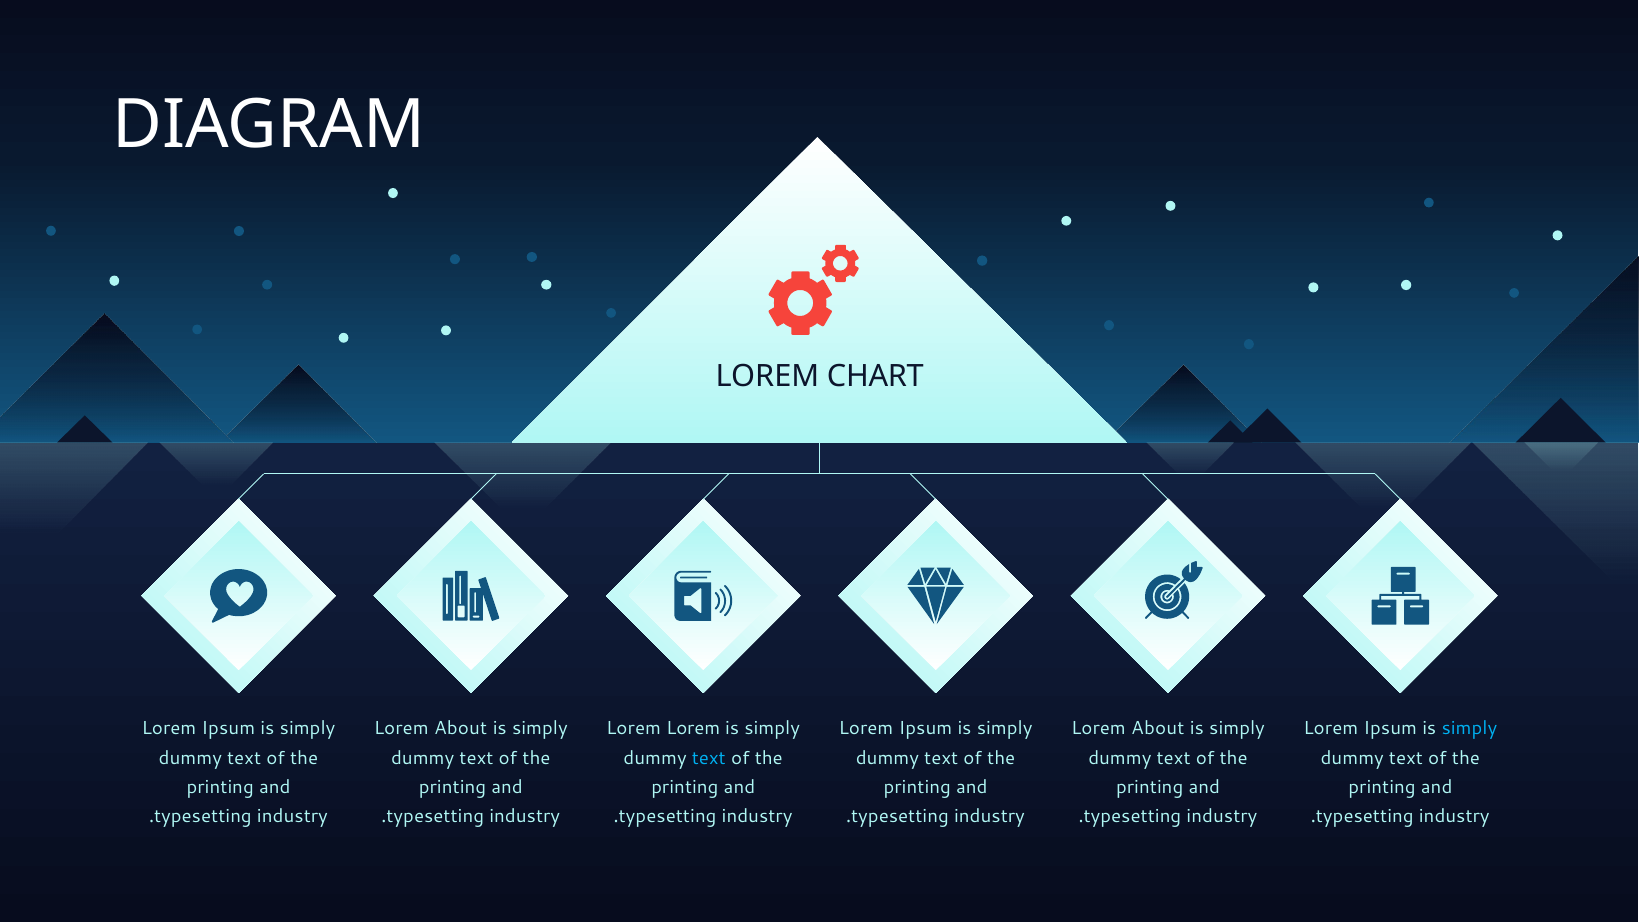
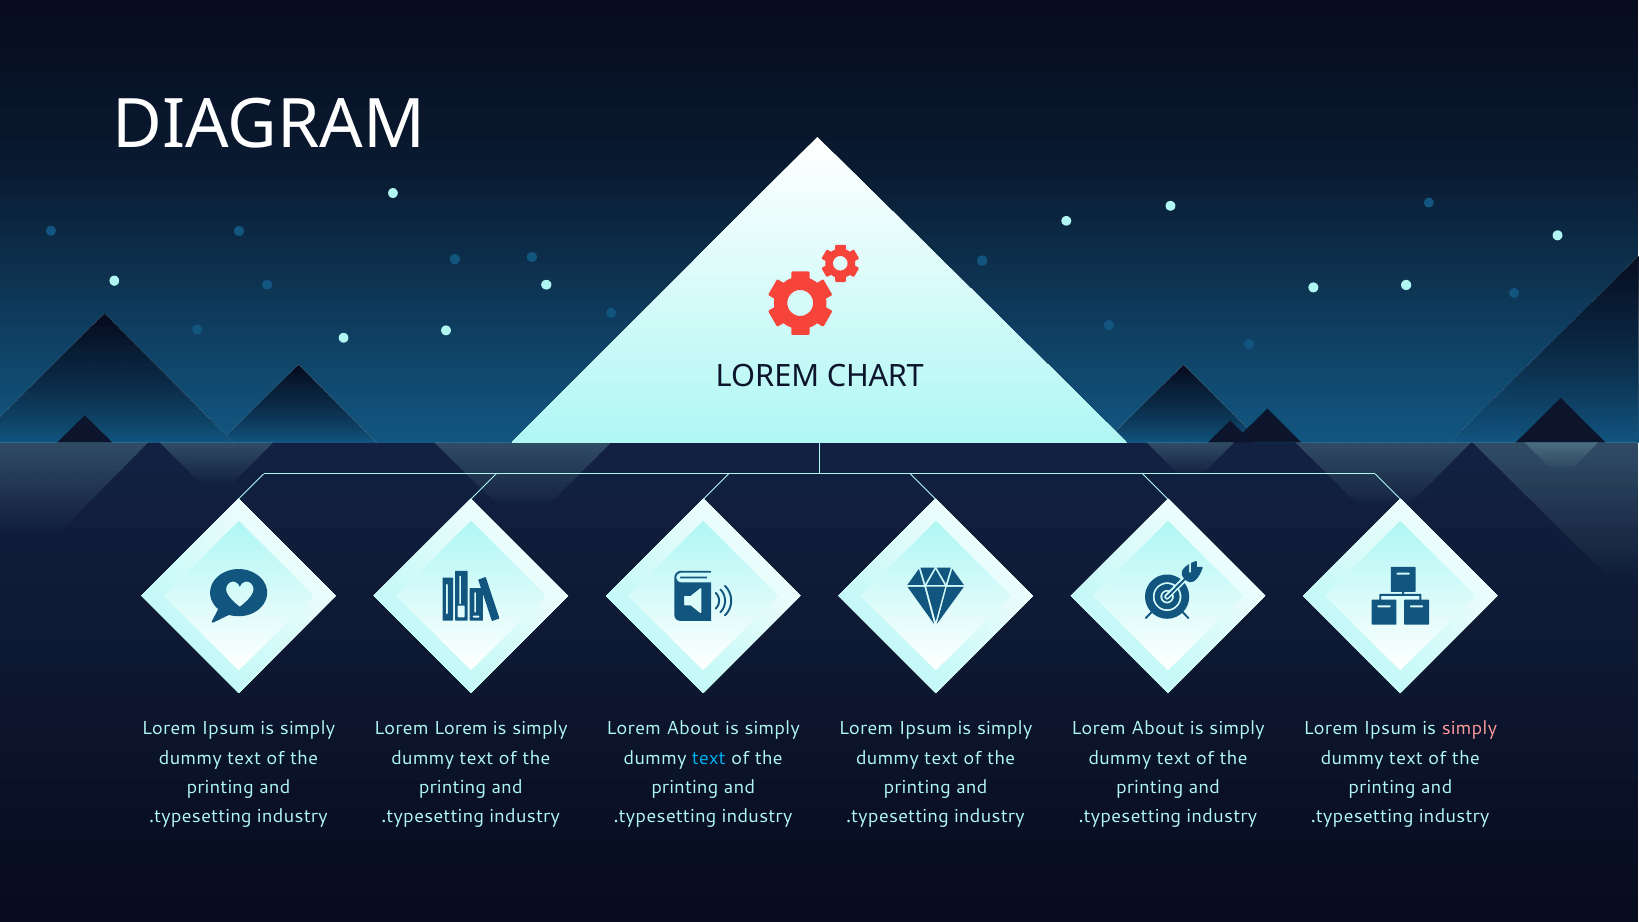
About: About -> Lorem (461, 729)
Lorem: Lorem -> About (693, 729)
simply colour: light blue -> pink (1469, 729)
